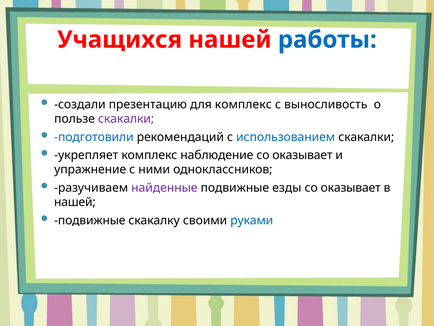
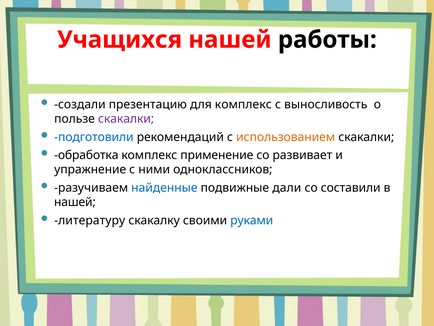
работы colour: blue -> black (327, 40)
использованием colour: blue -> orange (286, 137)
укрепляет: укрепляет -> обработка (86, 155)
наблюдение: наблюдение -> применение (217, 155)
оказывает: оказывает -> развивает (302, 155)
найденные colour: purple -> blue (164, 188)
езды: езды -> дали (287, 188)
оказывает: оказывает -> составили (351, 188)
подвижные: подвижные -> литературу (90, 220)
